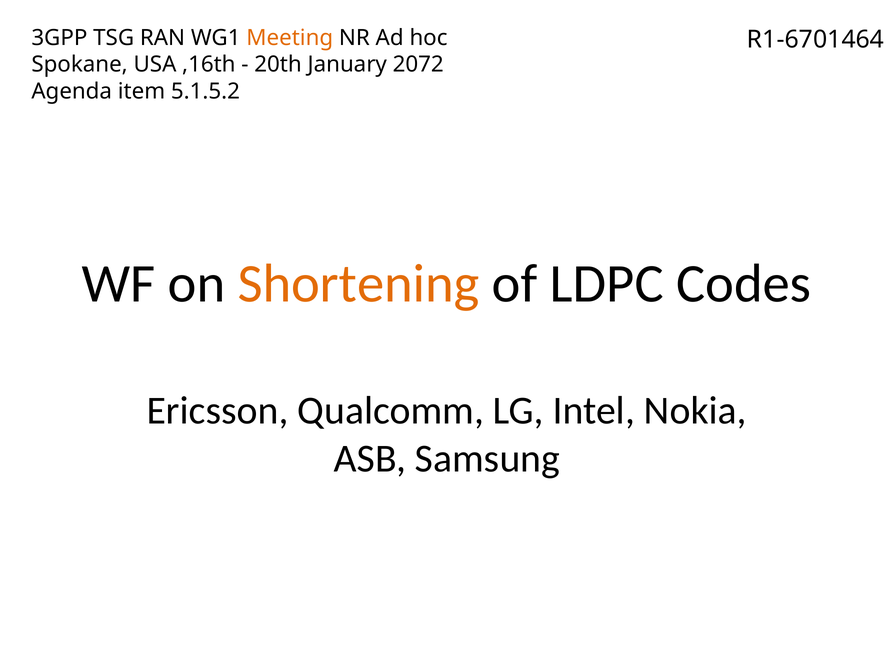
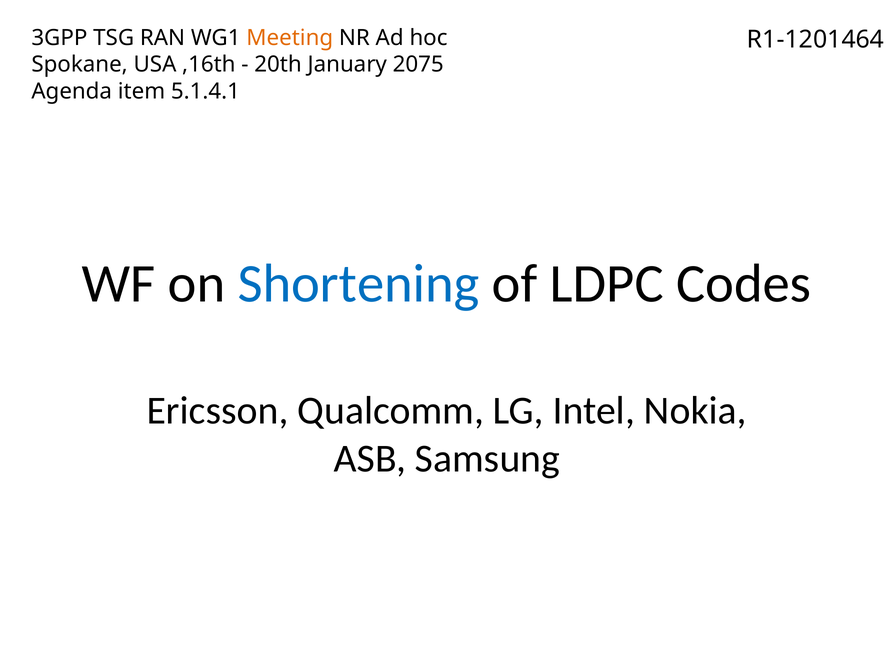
R1-6701464: R1-6701464 -> R1-1201464 (816, 40)
2072: 2072 -> 2075 (418, 65)
5.1.5.2: 5.1.5.2 -> 5.1.4.1 (205, 91)
Shortening colour: orange -> blue (359, 284)
